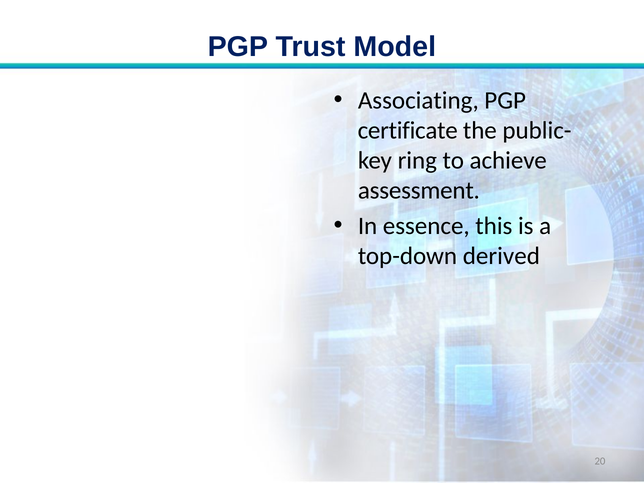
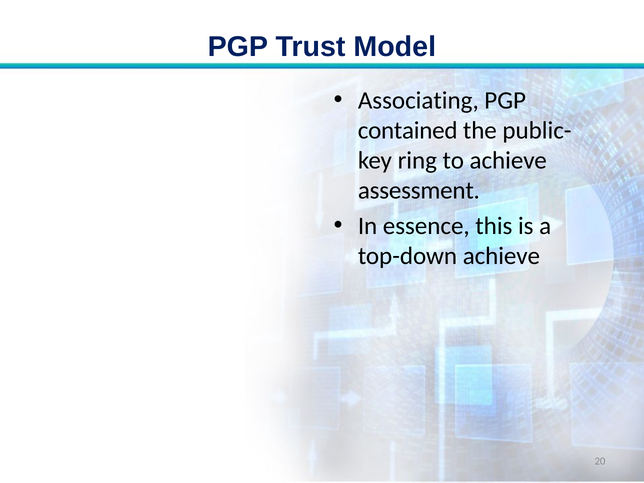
certificate: certificate -> contained (408, 131)
top-down derived: derived -> achieve (501, 256)
